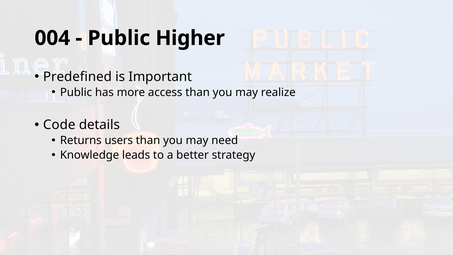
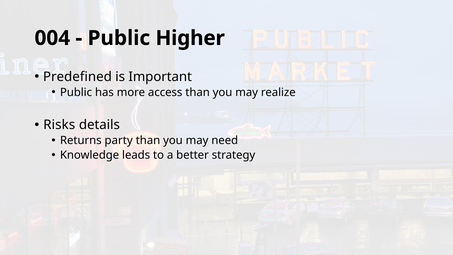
Code: Code -> Risks (59, 125)
users: users -> party (119, 140)
